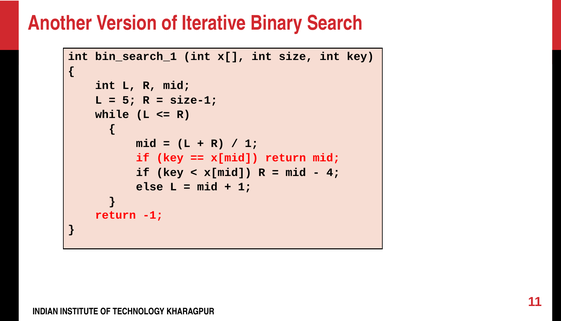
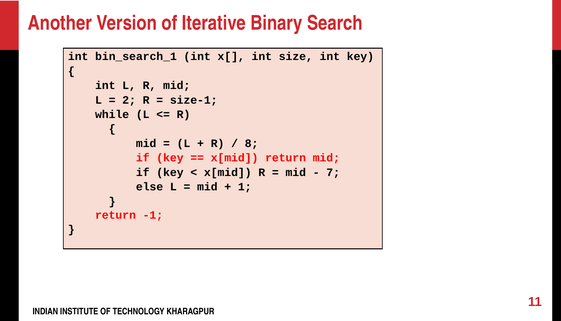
5: 5 -> 2 (129, 100)
1: 1 -> 8 (252, 143)
4: 4 -> 7 (333, 172)
